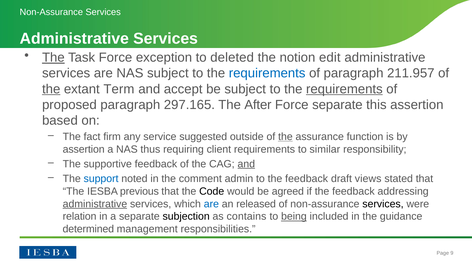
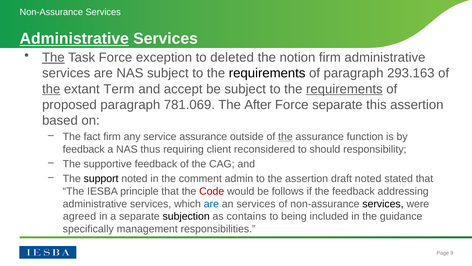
Administrative underline: none -> present (74, 39)
notion edit: edit -> firm (330, 57)
requirements colour: blue -> black (267, 73)
211.957: 211.957 -> 293.163 (411, 73)
297.165: 297.165 -> 781.069 (189, 105)
service suggested: suggested -> assurance (203, 136)
assertion: assertion -> feedback (84, 149)
client requirements: requirements -> reconsidered (264, 149)
similar: similar -> should (325, 149)
and underline: present -> none (246, 164)
support colour: blue -> black (101, 178)
to the feedback: feedback -> assertion (307, 178)
draft views: views -> noted (368, 178)
previous: previous -> principle (139, 191)
Code colour: black -> red (212, 191)
agreed: agreed -> follows (288, 191)
administrative underline: present -> none (95, 203)
an released: released -> services (256, 203)
relation: relation -> agreed (80, 216)
being underline: present -> none (294, 216)
determined: determined -> specifically (88, 229)
